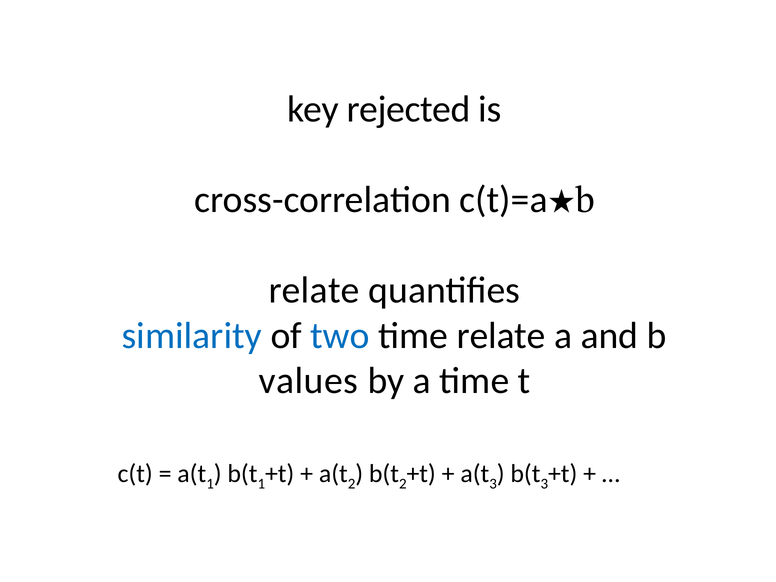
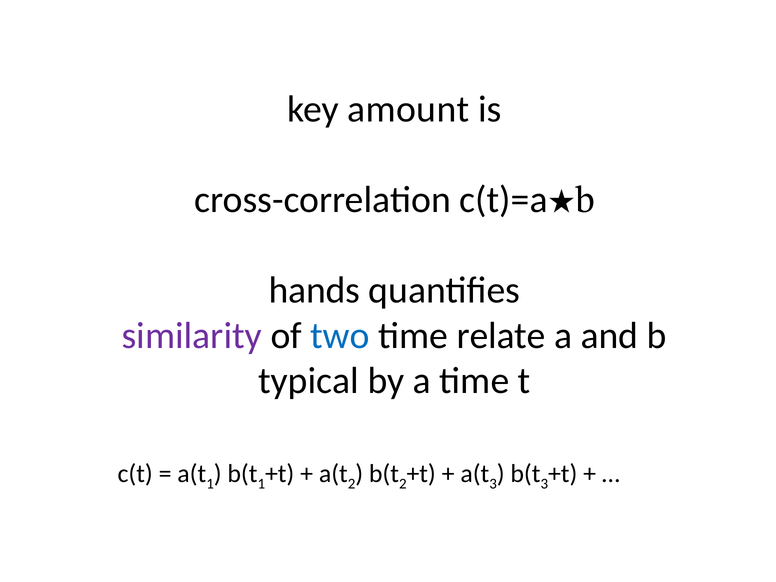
rejected: rejected -> amount (408, 109)
relate: relate -> hands (314, 290)
similarity colour: blue -> purple (192, 336)
values: values -> typical (309, 381)
